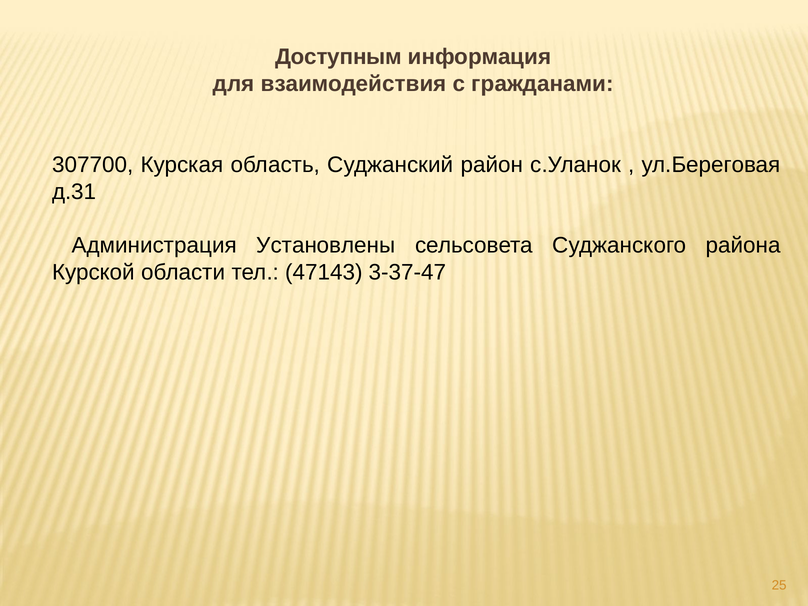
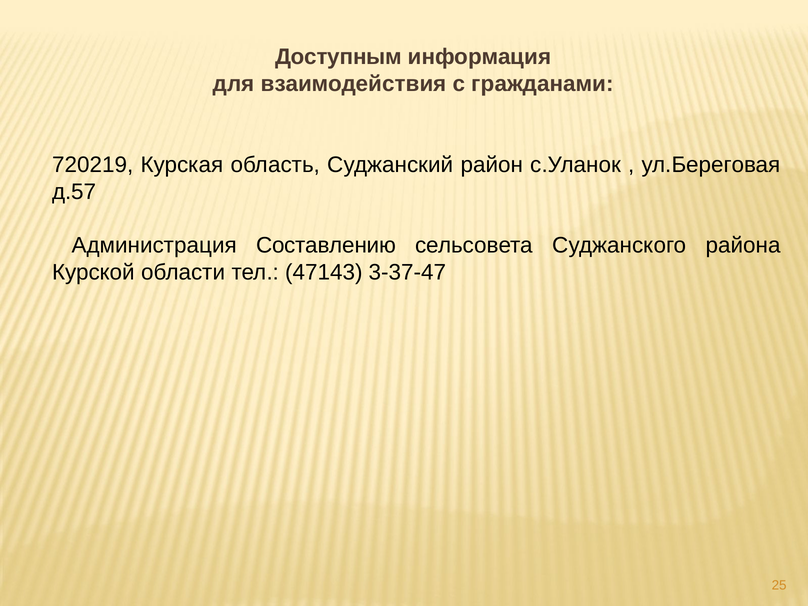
307700: 307700 -> 720219 (93, 165)
д.31: д.31 -> д.57 (74, 192)
Установлены: Установлены -> Составлению (326, 245)
